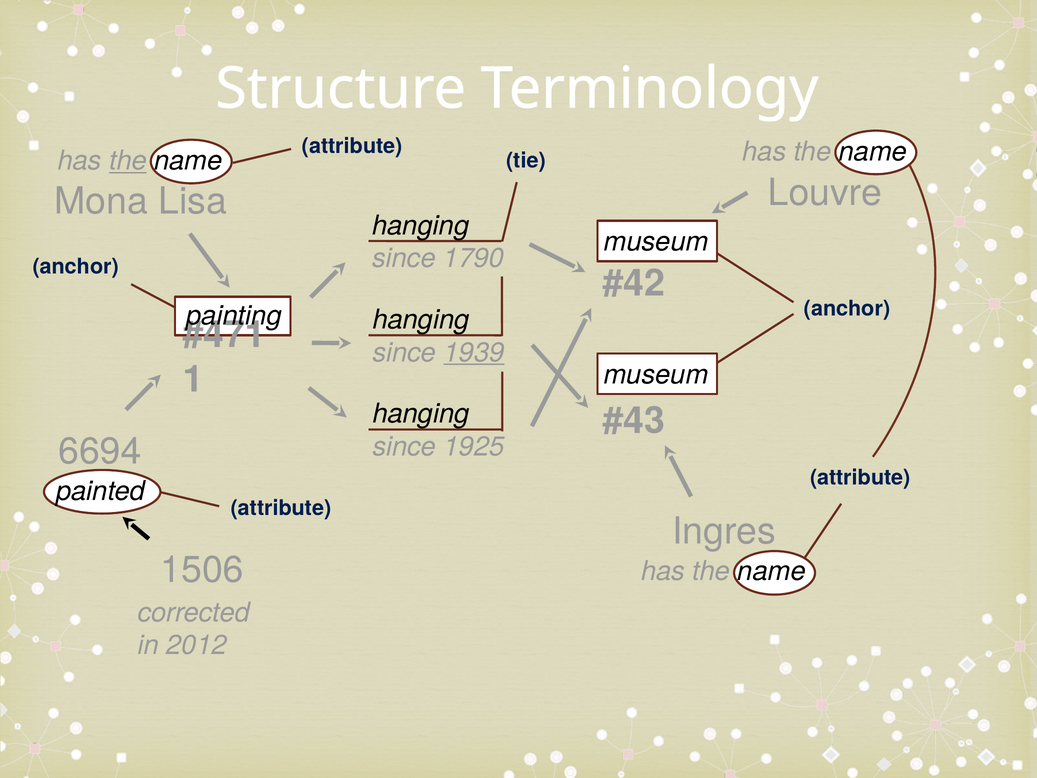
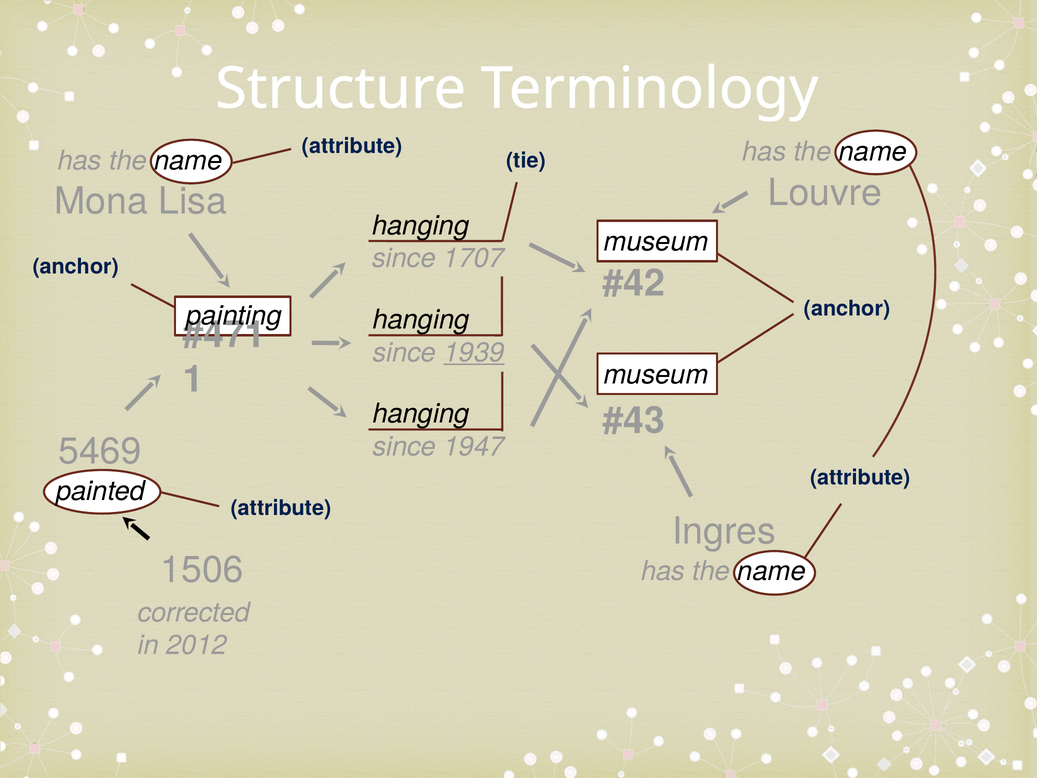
the underline: present -> none (128, 161)
1790: 1790 -> 1707 (474, 258)
1925: 1925 -> 1947 (474, 447)
6694: 6694 -> 5469 (100, 451)
